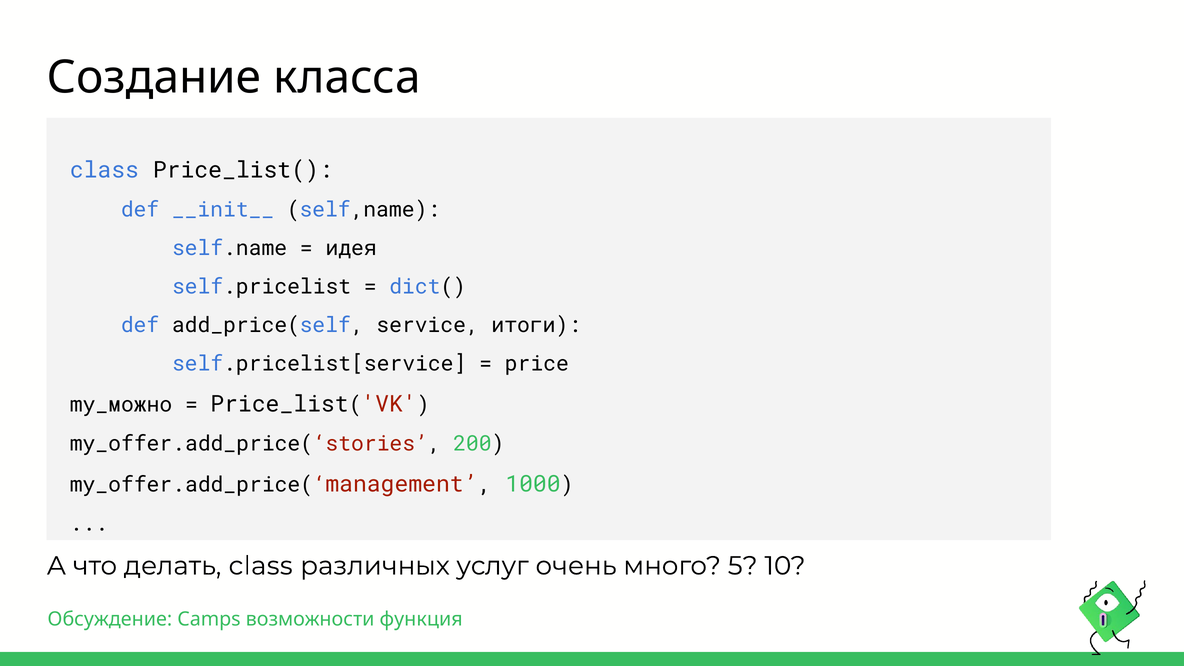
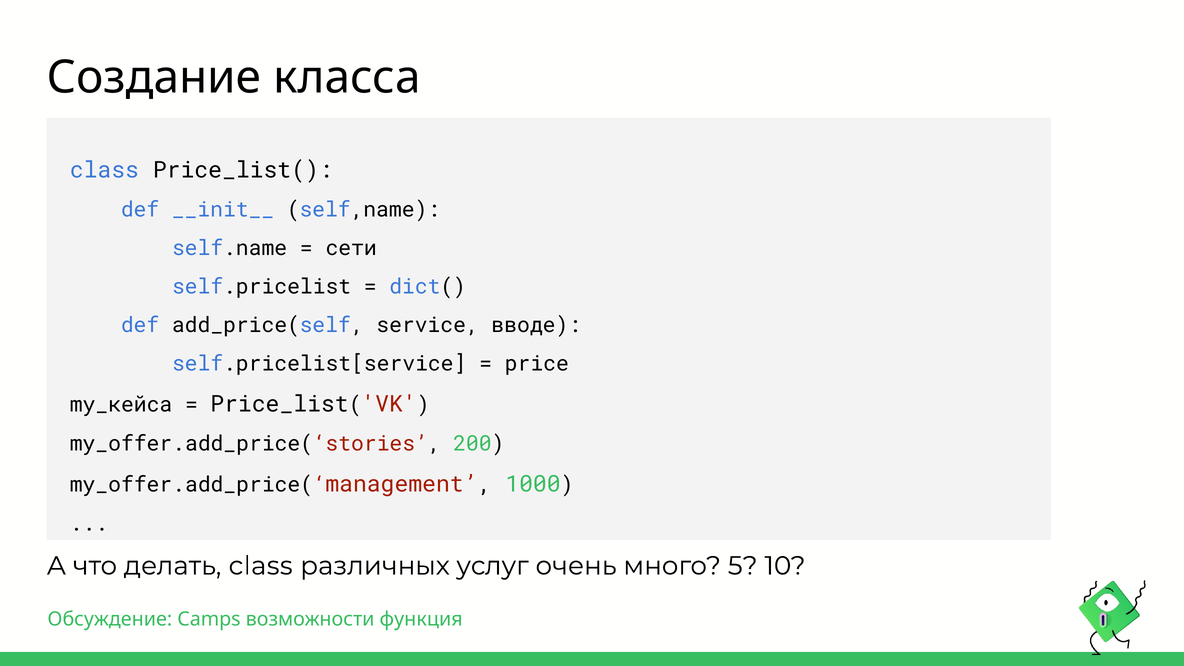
идея: идея -> сети (351, 248)
итоги: итоги -> вводе (536, 325)
my_можно: my_можно -> my_кейса (121, 405)
